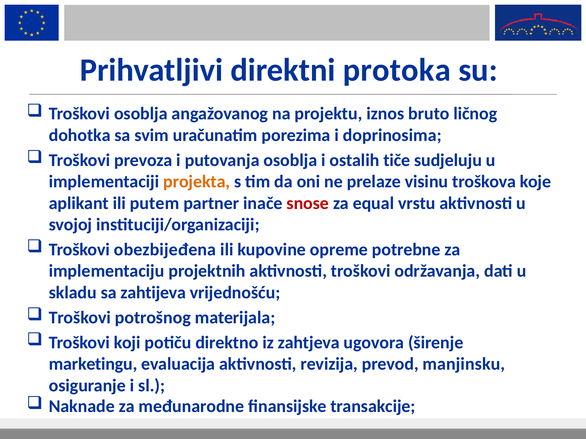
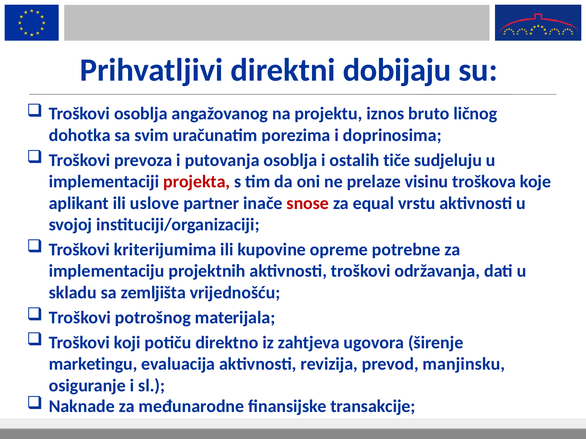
protoka: protoka -> dobijaju (397, 70)
projekta colour: orange -> red (197, 182)
putem: putem -> uslove (155, 203)
obezbijeđena: obezbijeđena -> kriterijumima (165, 250)
zahtijeva: zahtijeva -> zemljišta (153, 293)
